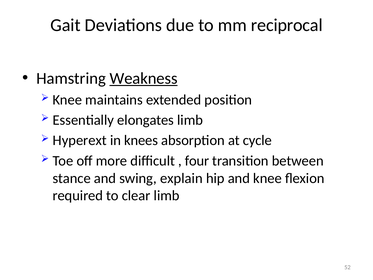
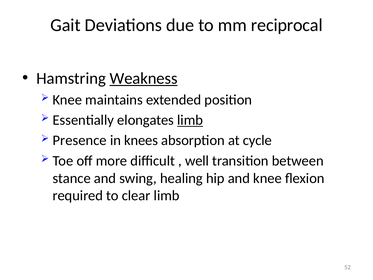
limb underline: none -> present (190, 120)
Hyperext: Hyperext -> Presence (80, 140)
four: four -> well (197, 161)
explain: explain -> healing (181, 178)
